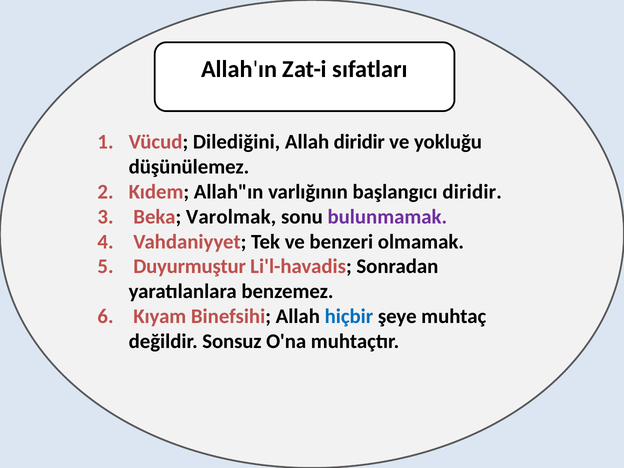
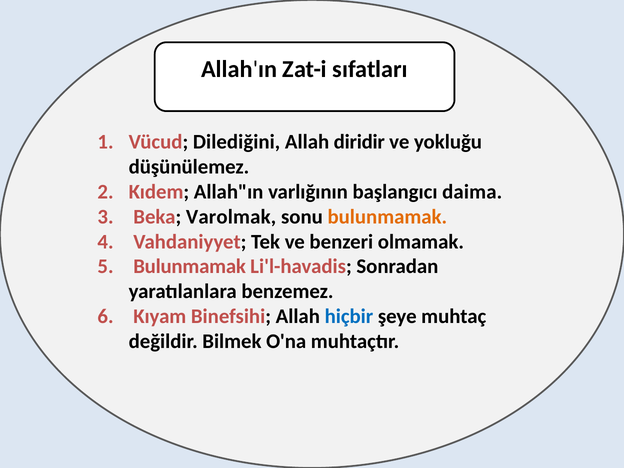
başlangıcı diridir: diridir -> daima (472, 192)
bulunmamak colour: purple -> orange (387, 217)
Duyurmuştur: Duyurmuştur -> Bulunmamak (190, 267)
Sonsuz: Sonsuz -> Bilmek (232, 341)
